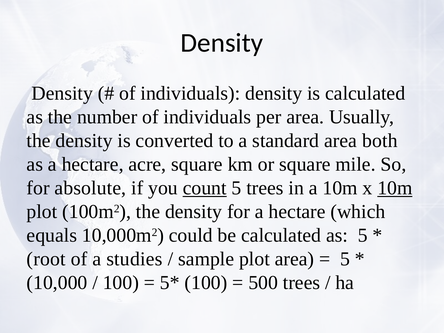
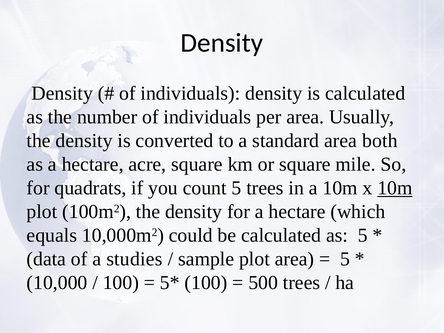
absolute: absolute -> quadrats (90, 188)
count underline: present -> none (205, 188)
root: root -> data (46, 259)
